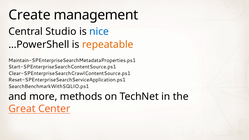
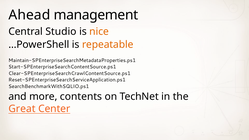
Create: Create -> Ahead (29, 15)
nice colour: blue -> orange (99, 32)
methods: methods -> contents (81, 97)
